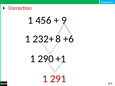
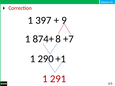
456: 456 -> 397 (43, 20)
232+: 232+ -> 874+ (43, 39)
+6: +6 -> +7 (68, 39)
